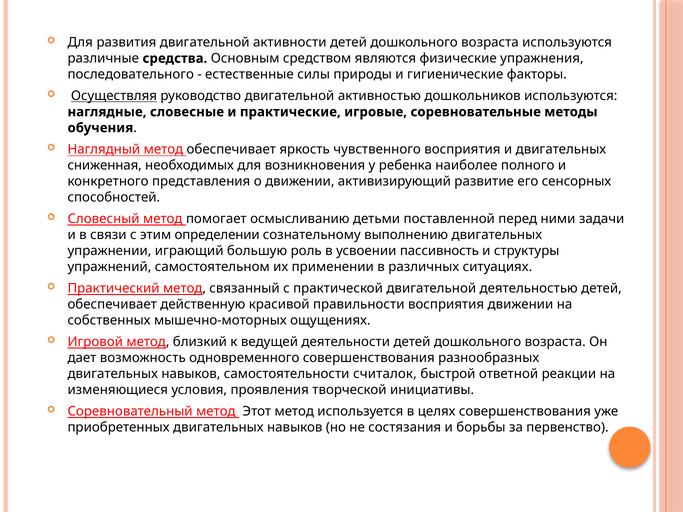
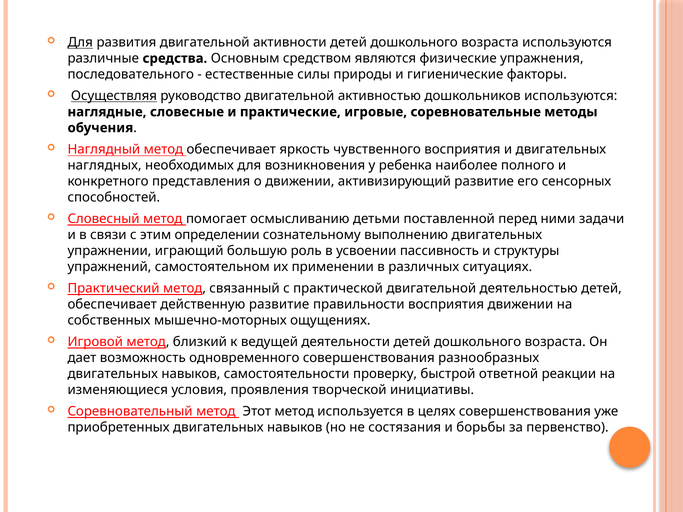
Для underline: none -> present (80, 42)
сниженная: сниженная -> наглядных (105, 166)
действенную красивой: красивой -> развитие (279, 304)
считалок: считалок -> проверку (385, 374)
